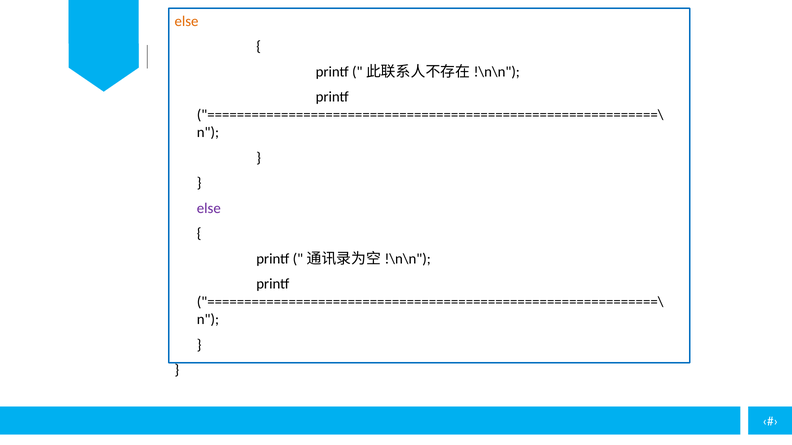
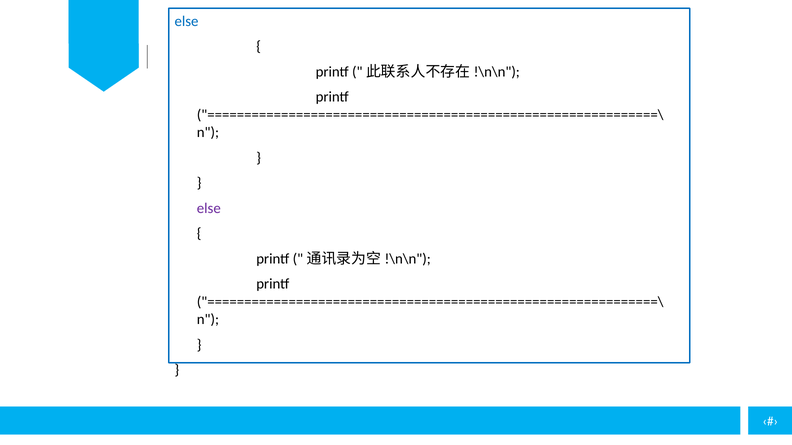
else colour: orange -> blue (187, 21)
